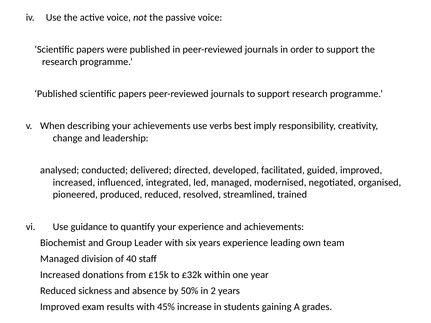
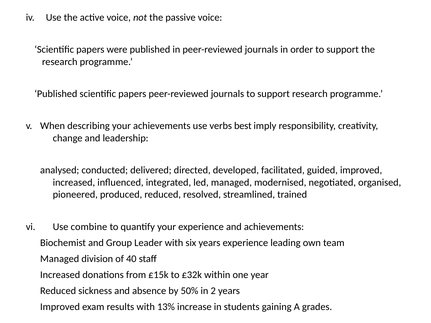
guidance: guidance -> combine (89, 227)
45%: 45% -> 13% (166, 307)
